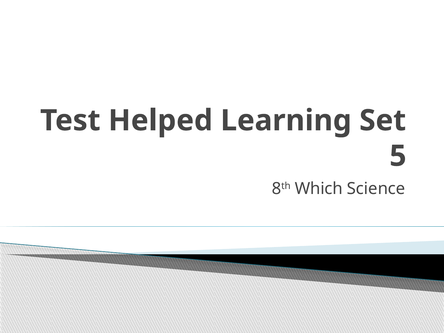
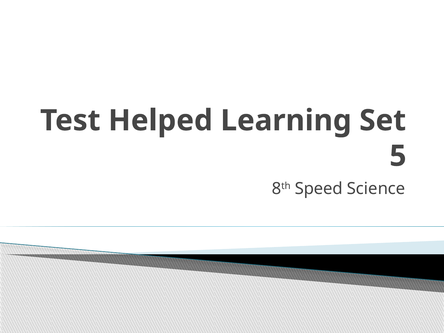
Which: Which -> Speed (319, 189)
